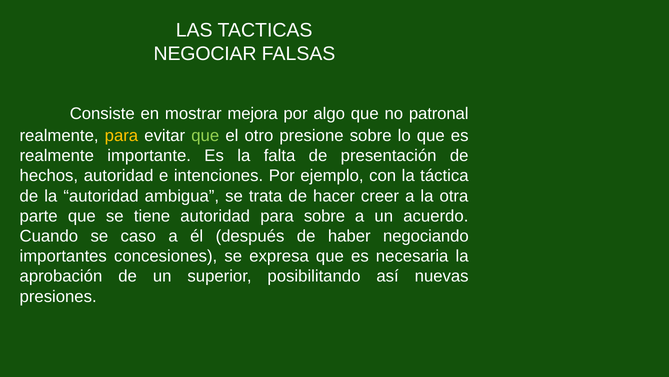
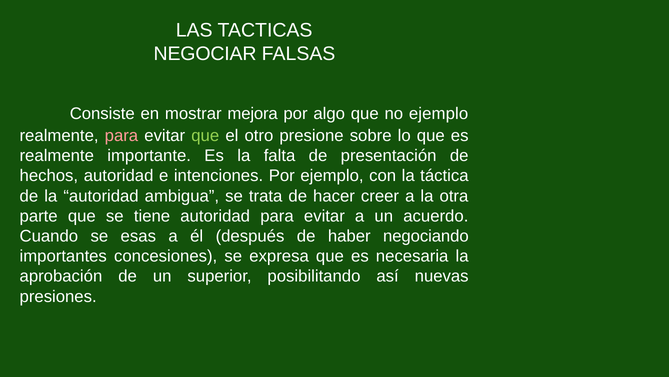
no patronal: patronal -> ejemplo (439, 114)
para colour: yellow -> pink (121, 135)
autoridad para sobre: sobre -> evitar (324, 216)
caso: caso -> esas (138, 236)
